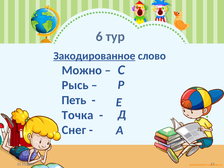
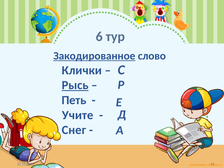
Можно: Можно -> Клички (82, 70)
Рысь underline: none -> present (75, 85)
Точка: Точка -> Учите (78, 115)
